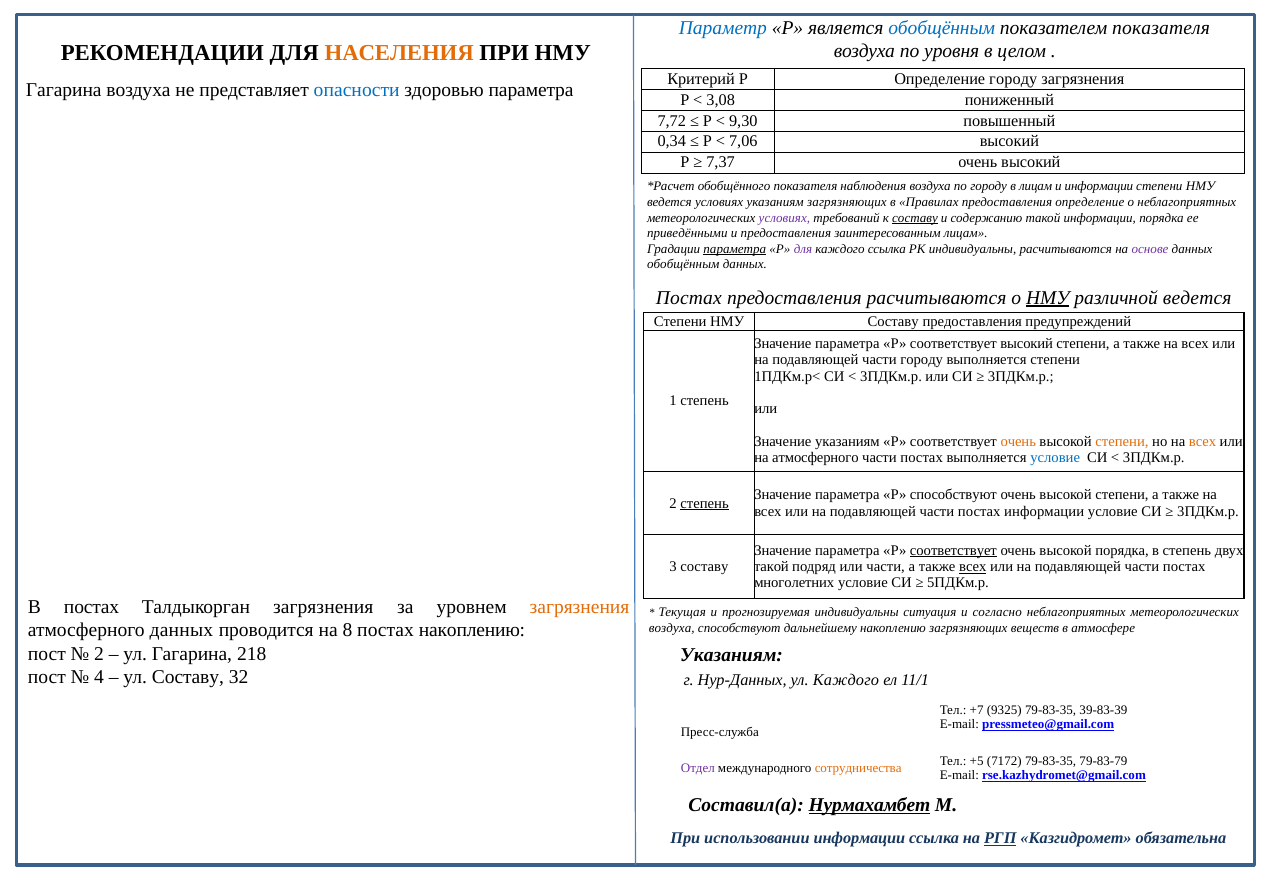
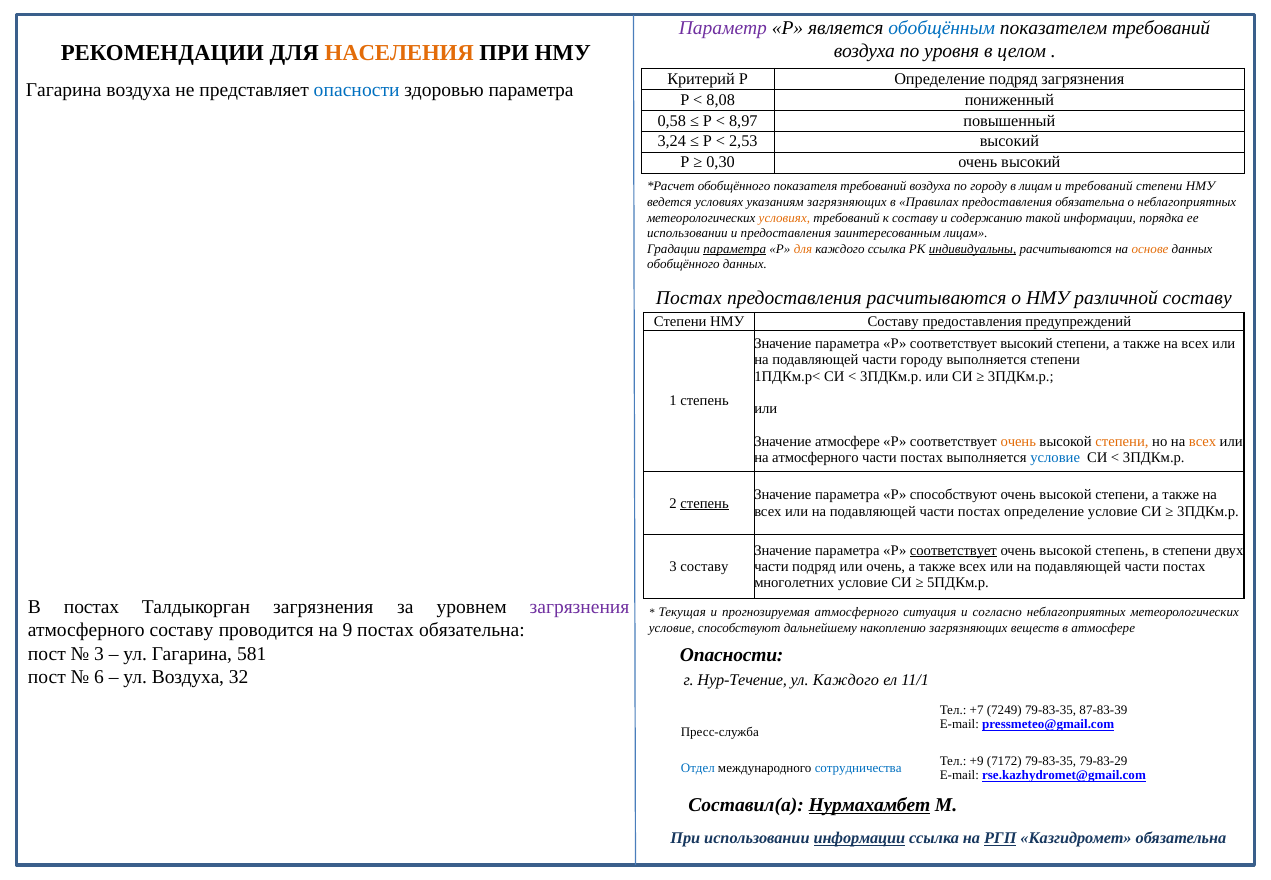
Параметр colour: blue -> purple (723, 28)
показателем показателя: показателя -> требований (1161, 28)
Определение городу: городу -> подряд (1013, 79)
3,08: 3,08 -> 8,08 (721, 100)
7,72: 7,72 -> 0,58 (672, 121)
9,30: 9,30 -> 8,97 (743, 121)
0,34: 0,34 -> 3,24 (672, 142)
7,06: 7,06 -> 2,53 (743, 142)
7,37: 7,37 -> 0,30 (721, 163)
показателя наблюдения: наблюдения -> требований (873, 187)
и информации: информации -> требований (1099, 187)
предоставления определение: определение -> обязательна (1090, 202)
условиях colour: purple -> orange (784, 218)
составу underline: present -> none (915, 218)
приведёнными: приведёнными -> использовании (687, 233)
для colour: purple -> orange (803, 249)
индивидуальны underline: none -> present (973, 249)
основе colour: purple -> orange (1150, 249)
обобщённым: обобщённым -> обобщённого (683, 265)
НМУ underline: present -> none (1048, 298)
различной ведется: ведется -> составу (1197, 298)
Значение указаниям: указаниям -> атмосфере (847, 441)
постах информации: информации -> определение (1044, 511)
высокой порядка: порядка -> степень (1122, 550)
в степень: степень -> степени (1187, 550)
такой: такой -> части (771, 567)
или части: части -> очень (886, 567)
всех underline: present -> none (973, 567)
загрязнения colour: orange -> purple (580, 607)
прогнозируемая индивидуальны: индивидуальны -> атмосферного (857, 612)
атмосферного данных: данных -> составу (181, 630)
8: 8 -> 9 (347, 630)
постах накоплению: накоплению -> обязательна (472, 630)
воздуха: воздуха -> условие (672, 628)
2: 2 -> 3 (99, 654)
218: 218 -> 581 (252, 654)
Указаниям: Указаниям -> Опасности (732, 655)
4: 4 -> 6 (99, 677)
ул Составу: Составу -> Воздуха (188, 677)
Нур-Данных: Нур-Данных -> Нур-Течение (742, 680)
9325: 9325 -> 7249 (1004, 710)
39-83-39: 39-83-39 -> 87-83-39 (1103, 710)
+5: +5 -> +9 (977, 761)
79-83-79: 79-83-79 -> 79-83-29 (1103, 761)
Отдел colour: purple -> blue (698, 768)
сотрудничества colour: orange -> blue (858, 768)
информации underline: none -> present (859, 838)
